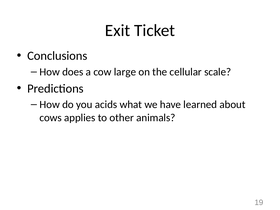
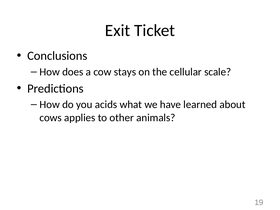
large: large -> stays (125, 72)
